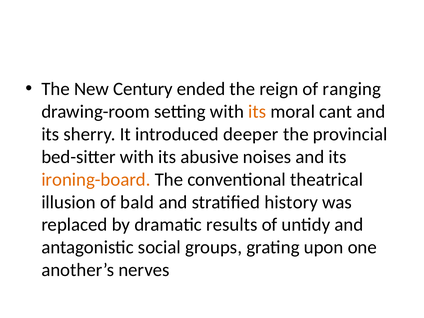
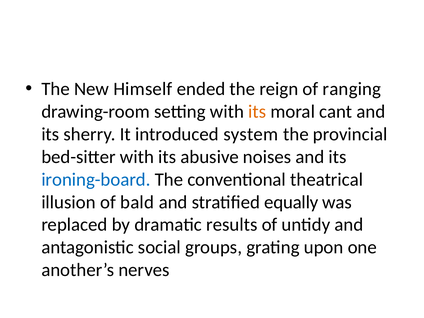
Century: Century -> Himself (143, 89)
deeper: deeper -> system (251, 134)
ironing-board colour: orange -> blue (96, 180)
history: history -> equally (291, 202)
